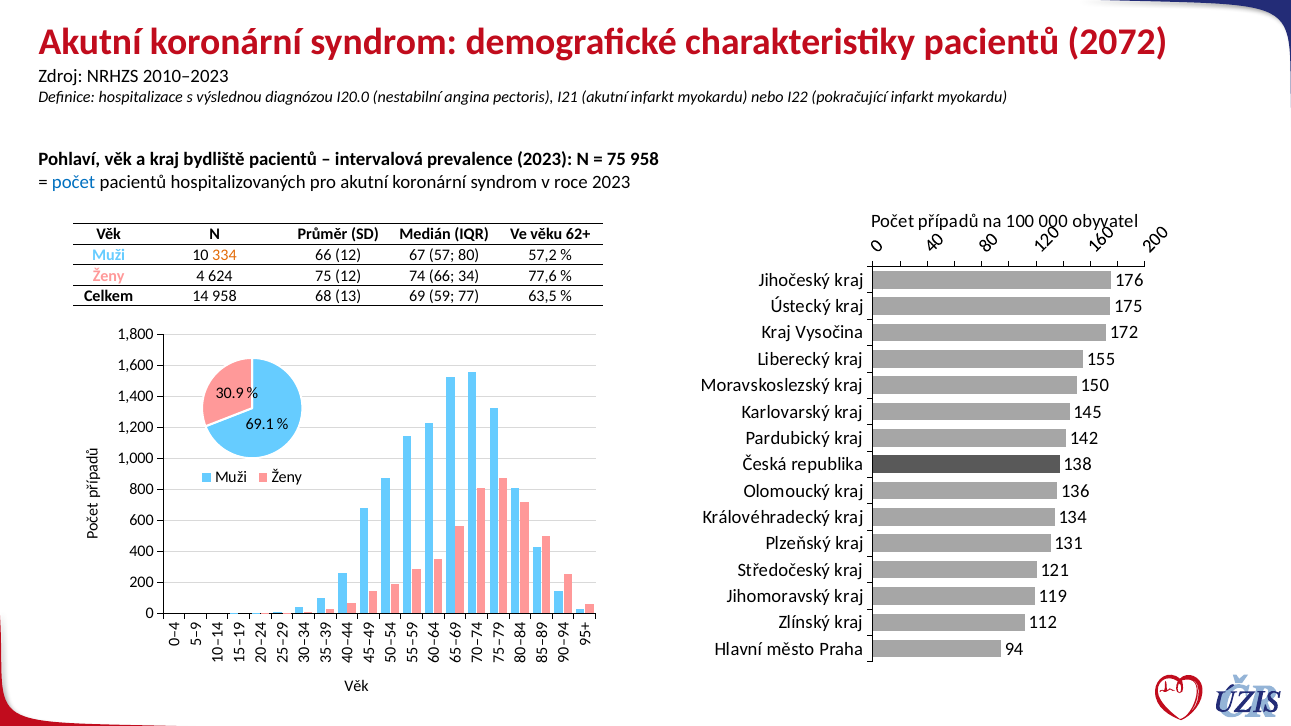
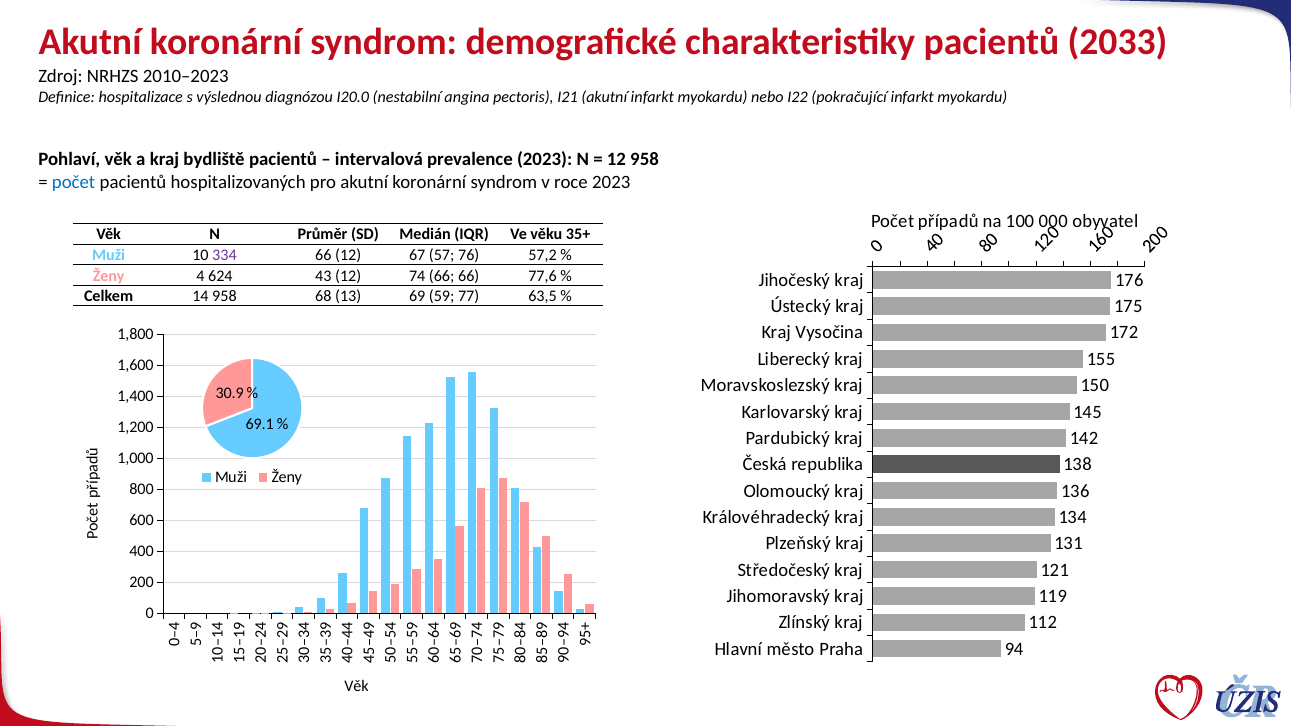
2072: 2072 -> 2033 (1118, 42)
75: 75 -> 12 (616, 160)
62+: 62+ -> 35+ (578, 235)
334 colour: orange -> purple (224, 255)
80: 80 -> 76 (469, 255)
624 75: 75 -> 43 (323, 276)
66 34: 34 -> 66 (469, 276)
